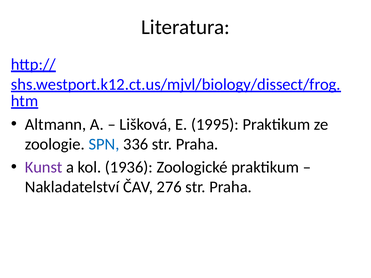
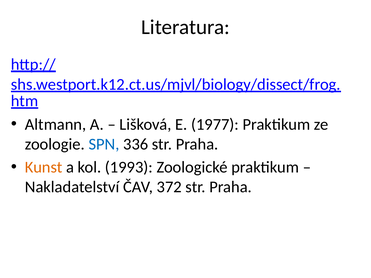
1995: 1995 -> 1977 (215, 124)
Kunst colour: purple -> orange (44, 167)
1936: 1936 -> 1993 (129, 167)
276: 276 -> 372 (169, 187)
